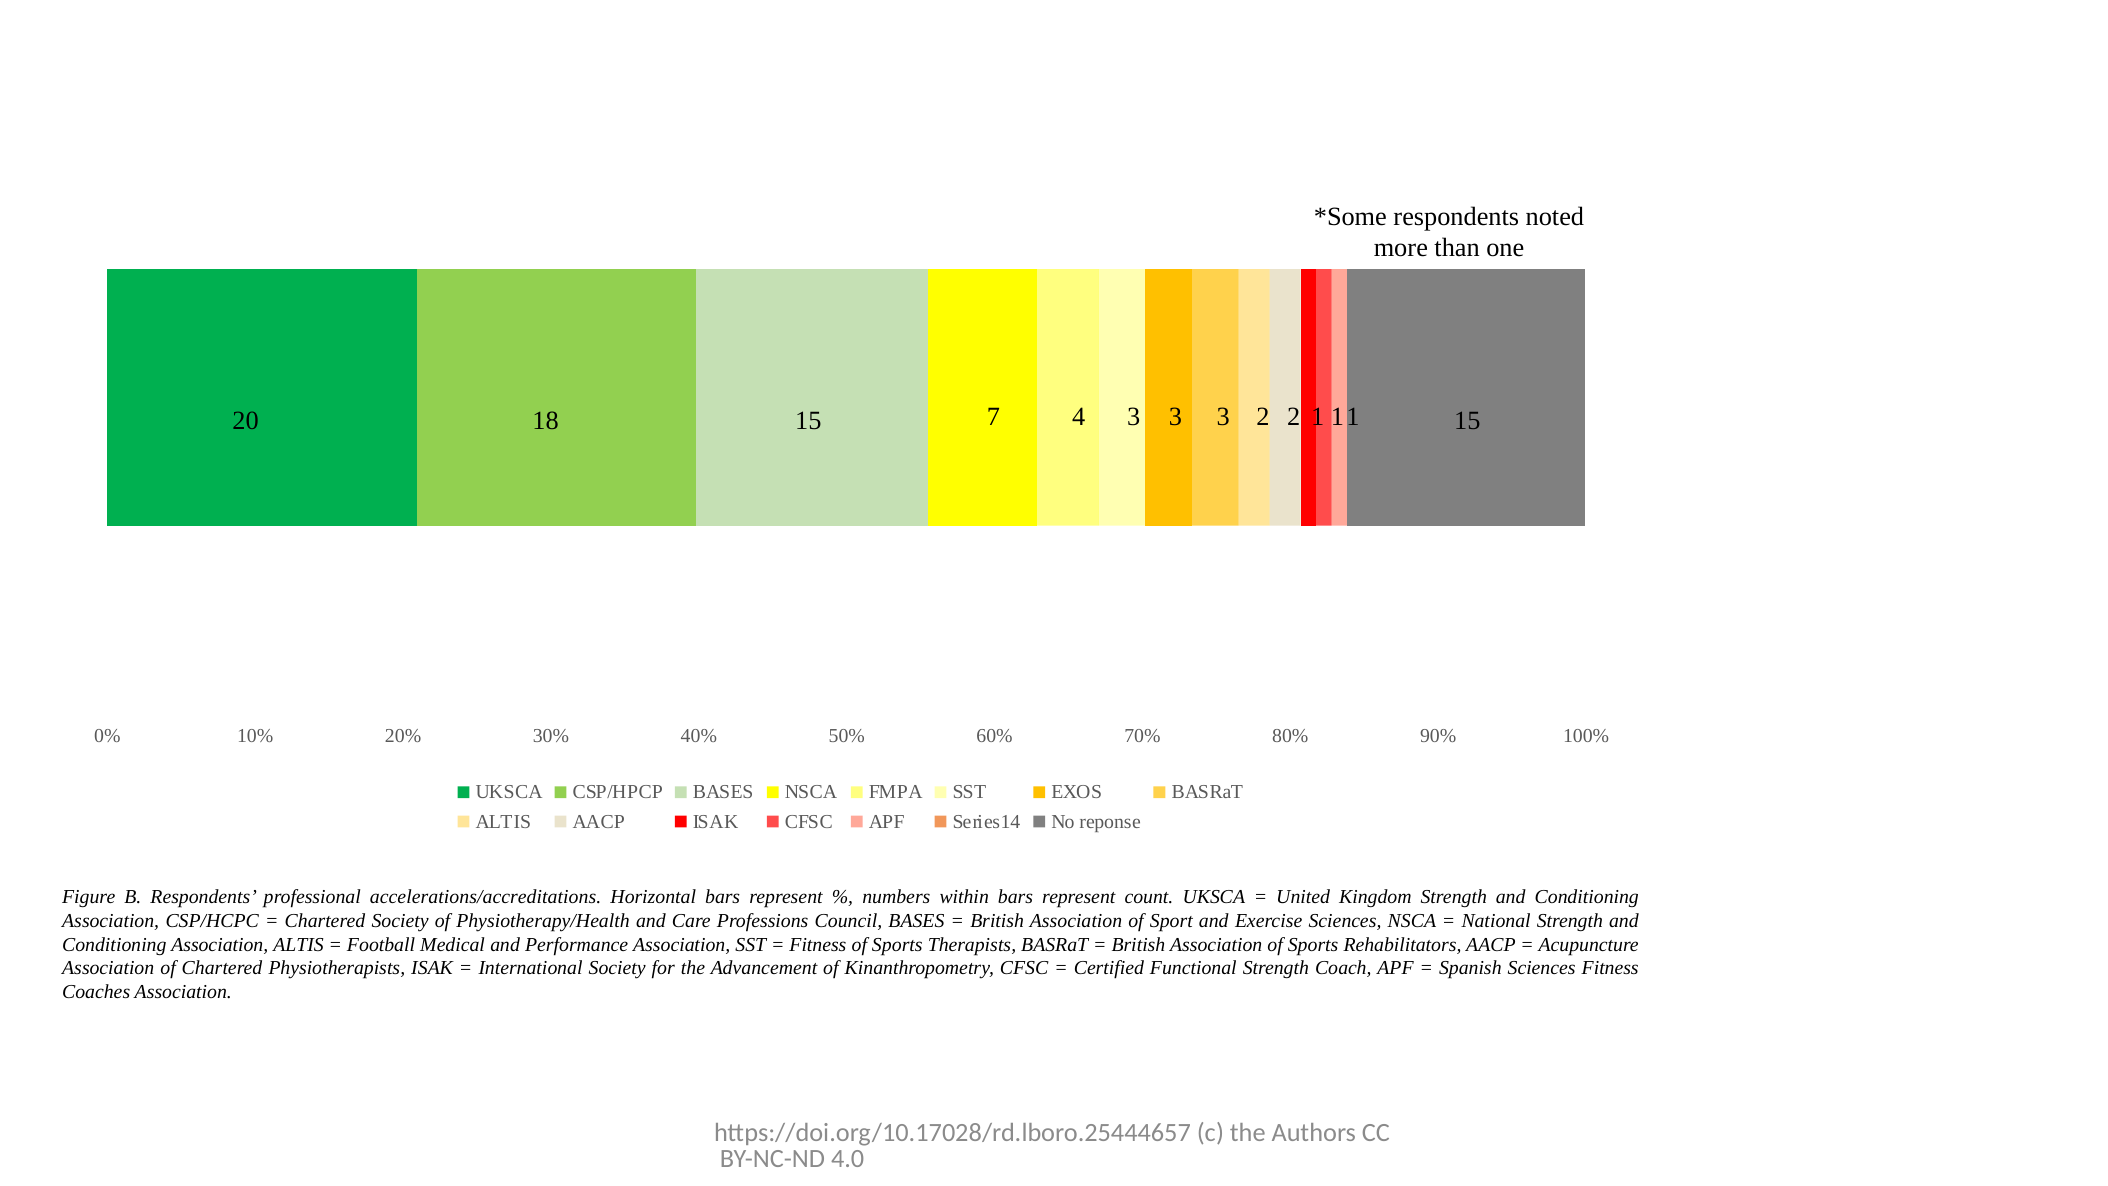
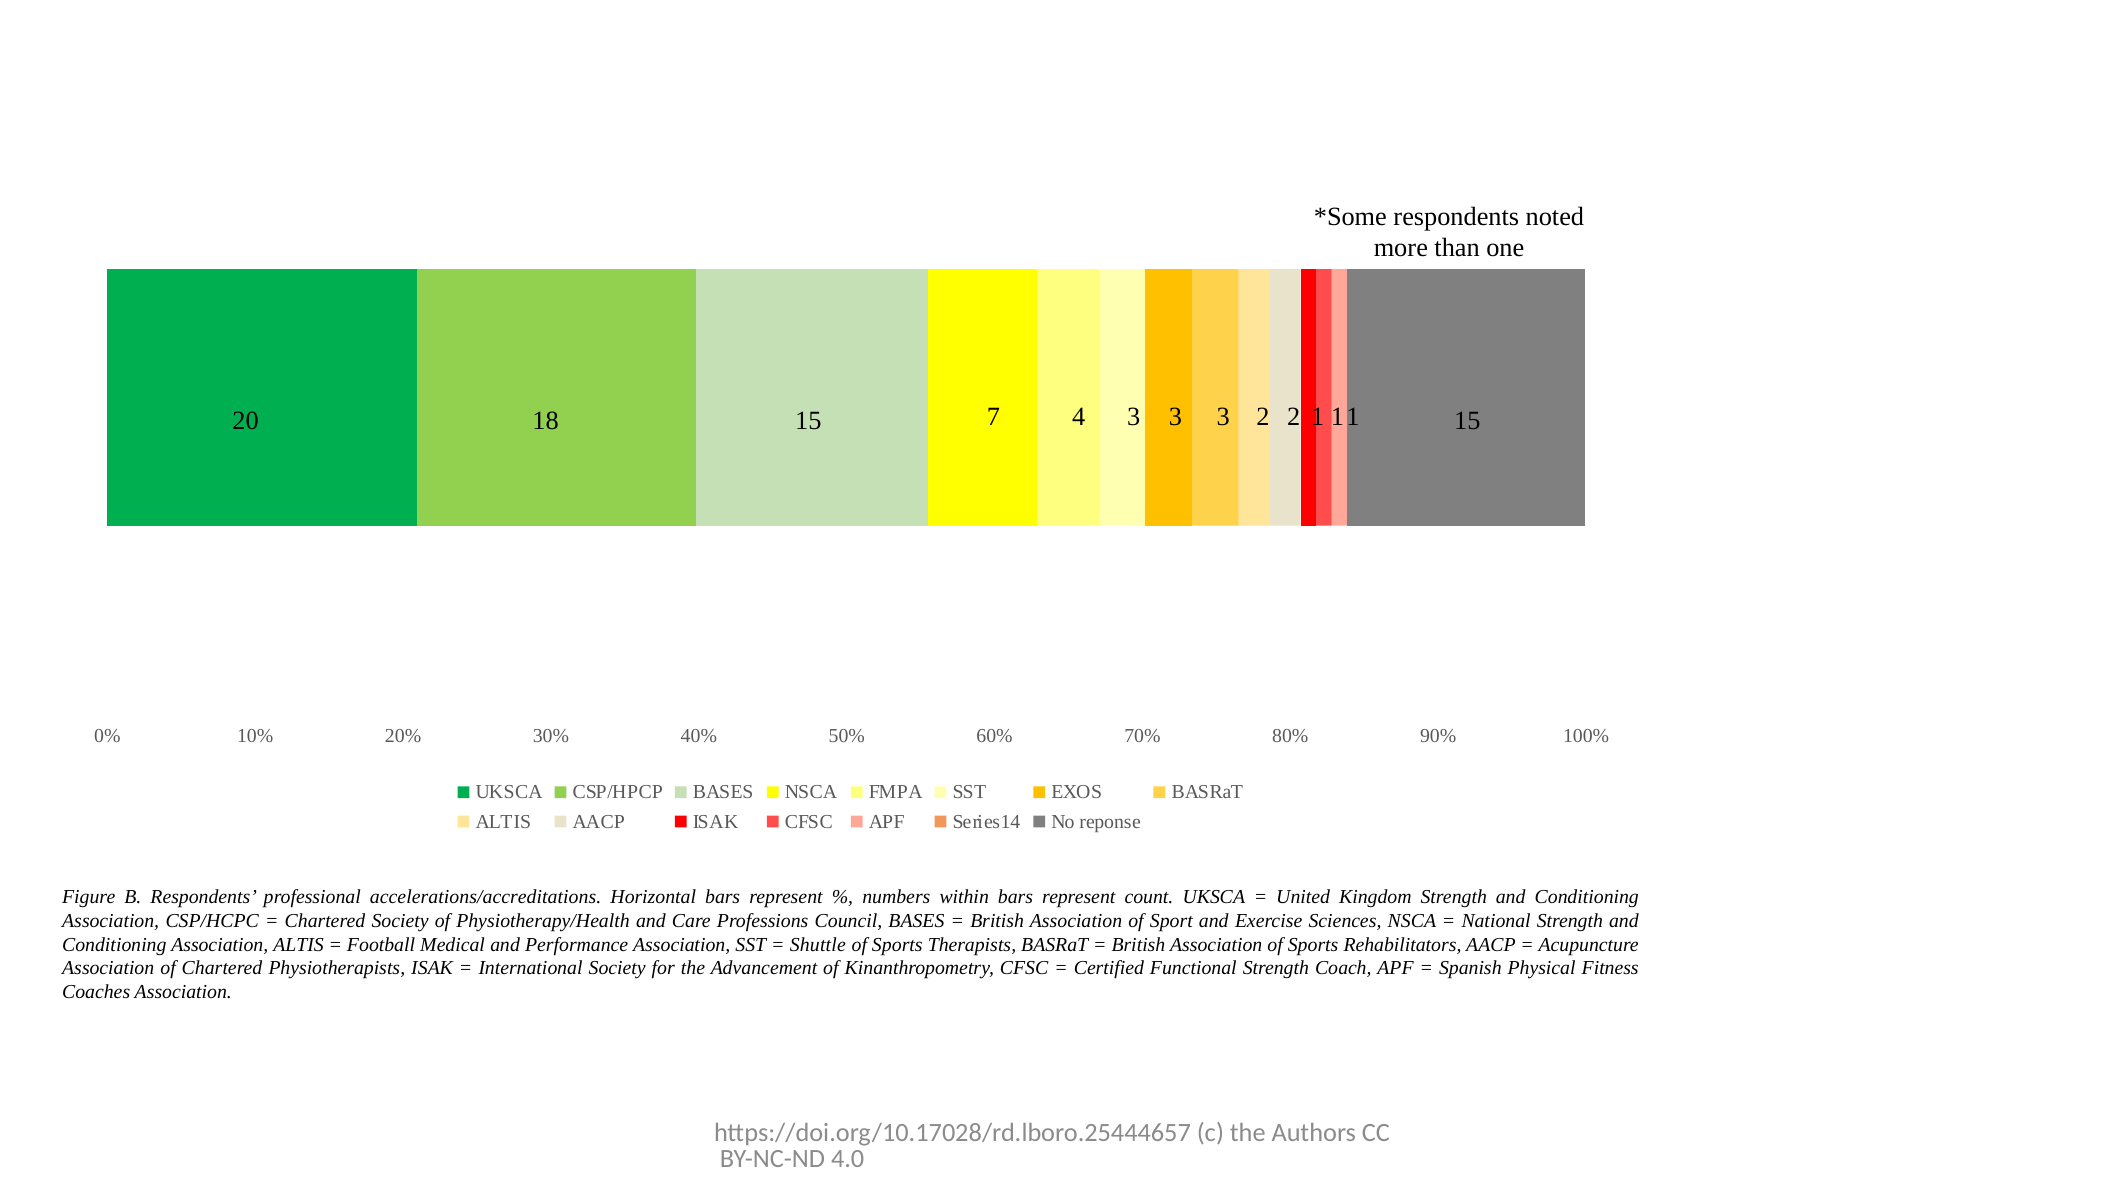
Fitness: Fitness -> Shuttle (818, 944)
Spanish Sciences: Sciences -> Physical (1542, 968)
